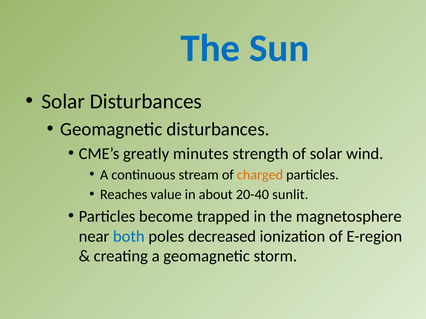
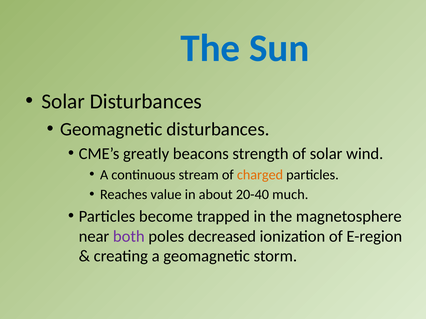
minutes: minutes -> beacons (201, 154)
sunlit: sunlit -> much (290, 195)
both colour: blue -> purple (129, 237)
